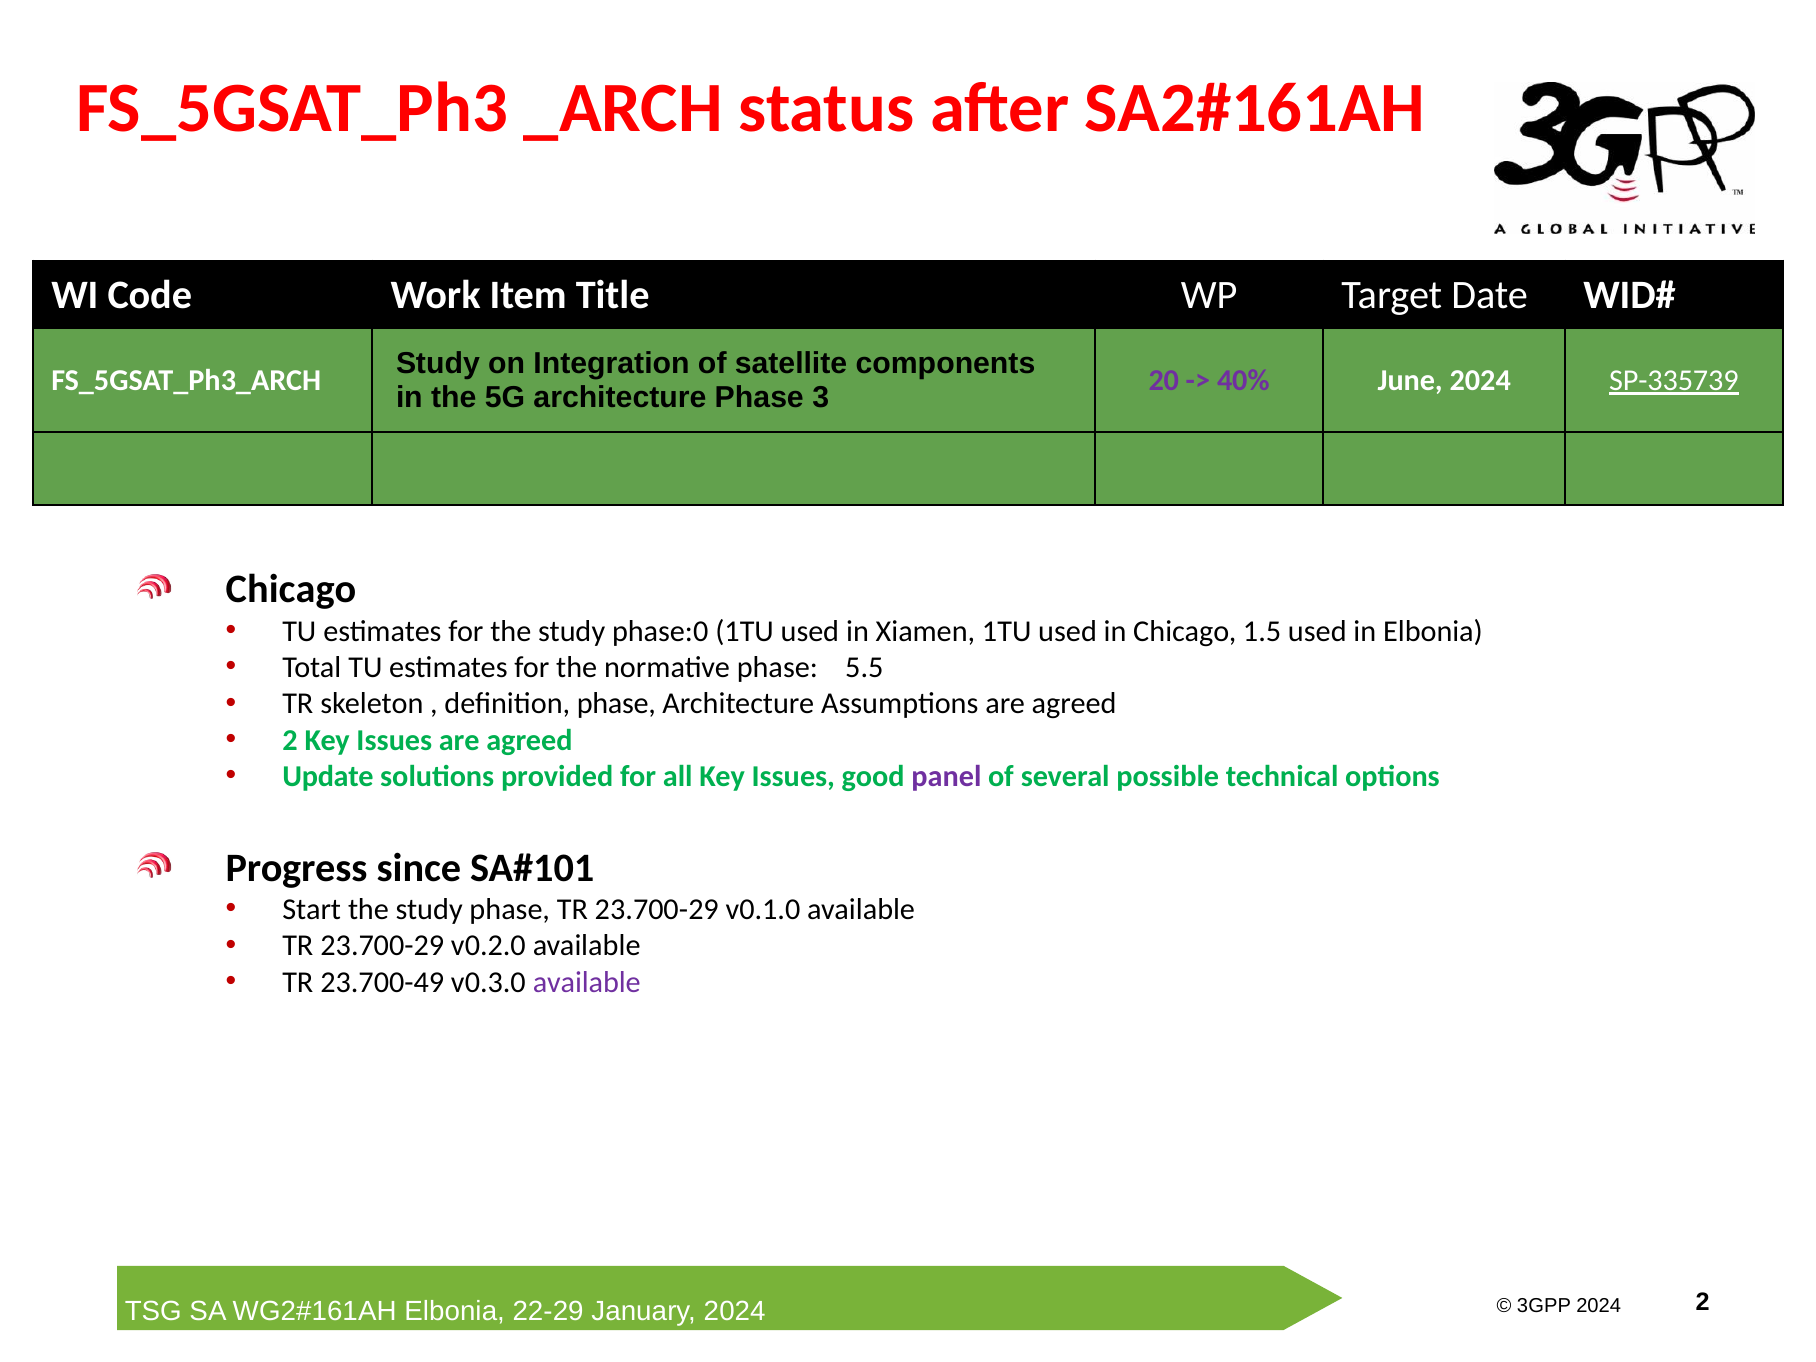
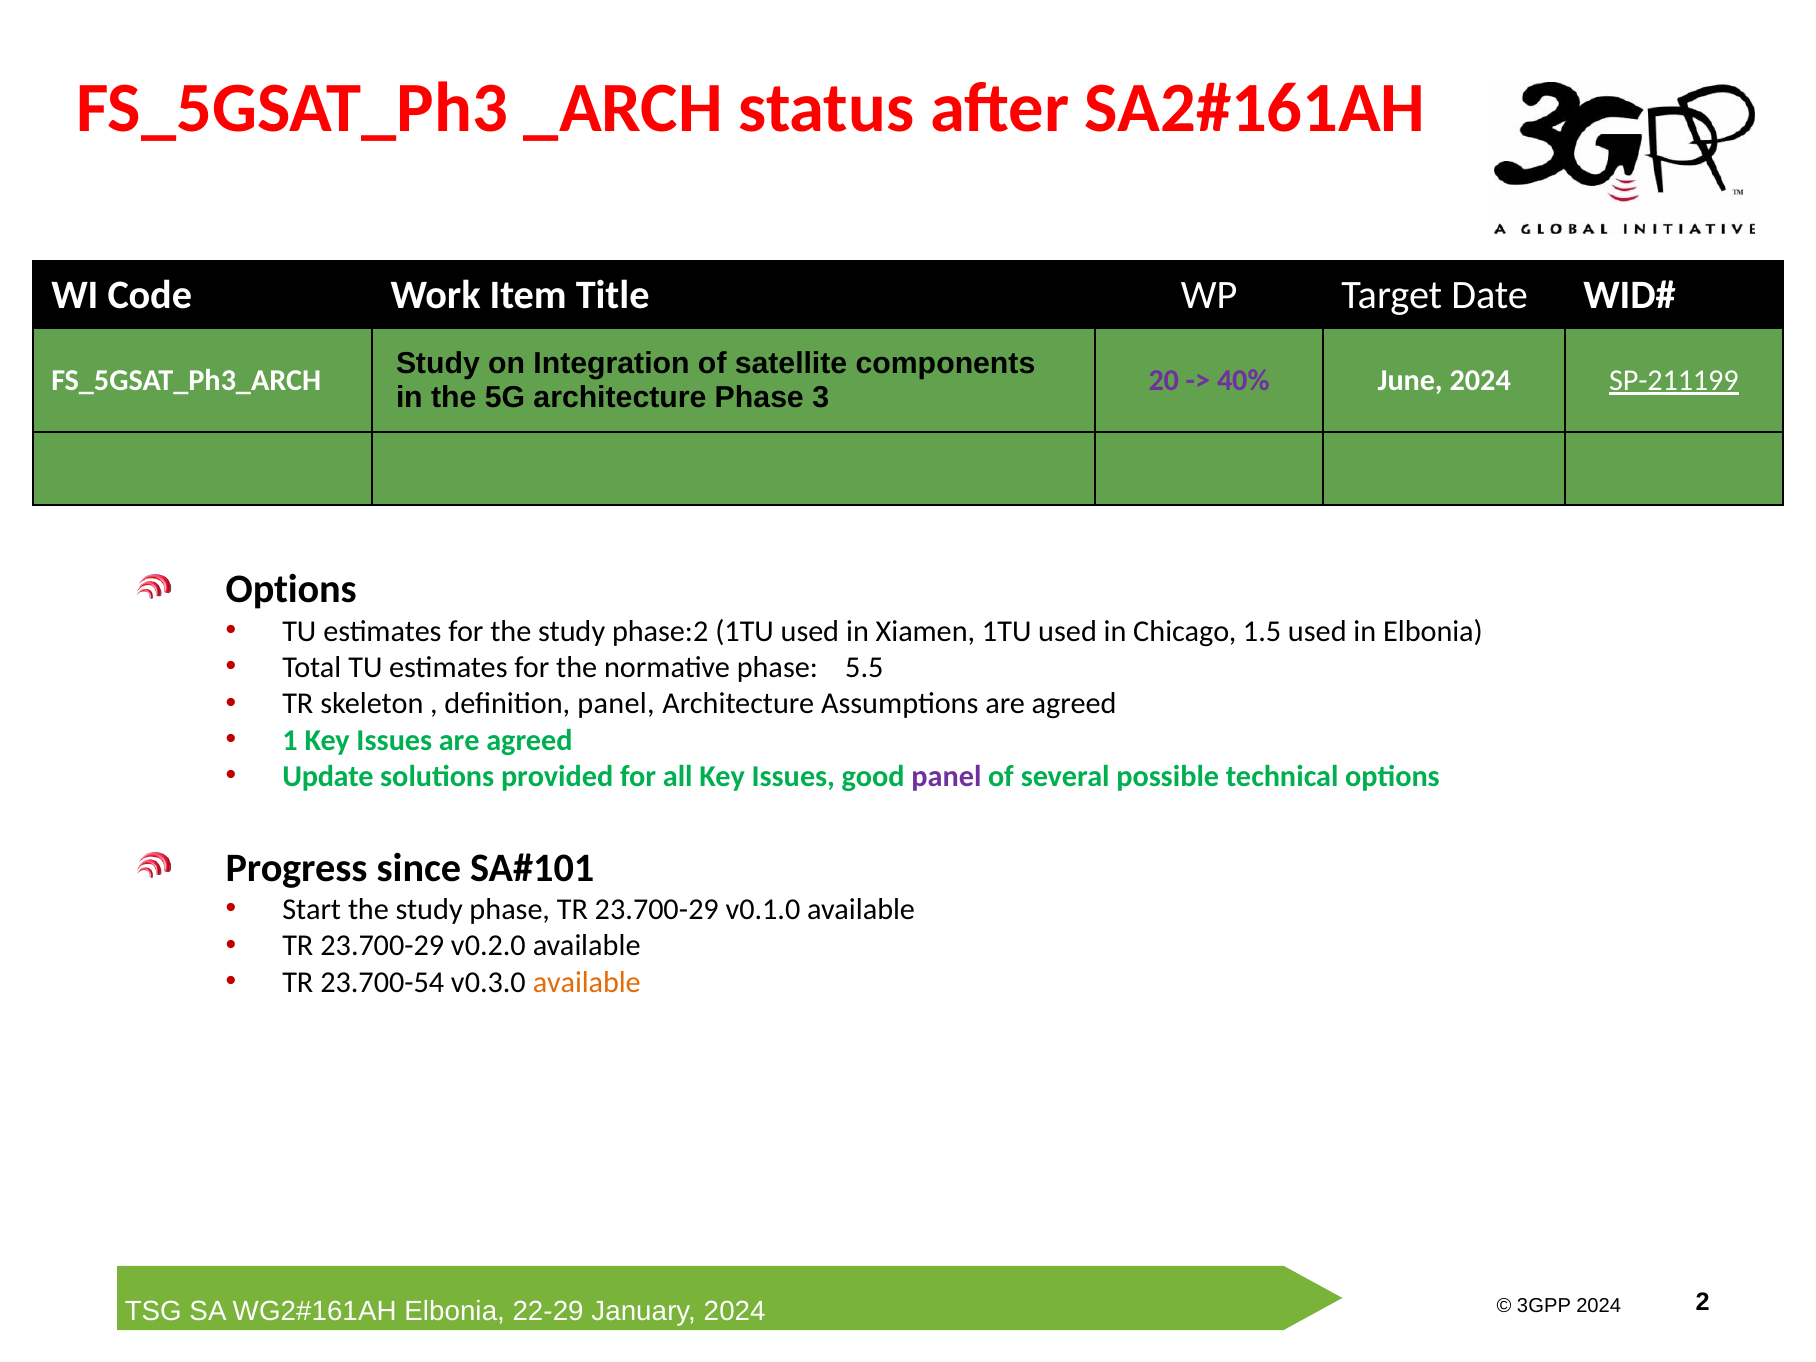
SP-335739: SP-335739 -> SP-211199 (1674, 380)
Chicago: Chicago -> Options (291, 590)
phase:0: phase:0 -> phase:2 (660, 631)
definition phase: phase -> panel (616, 704)
2: 2 -> 1 (290, 740)
23.700-49: 23.700-49 -> 23.700-54 (382, 982)
available colour: purple -> orange (587, 982)
